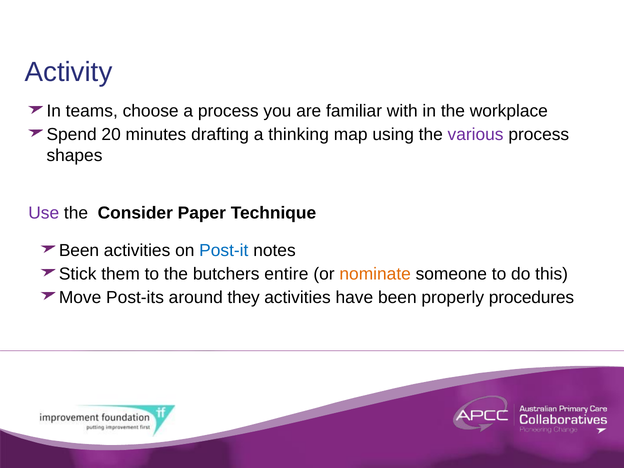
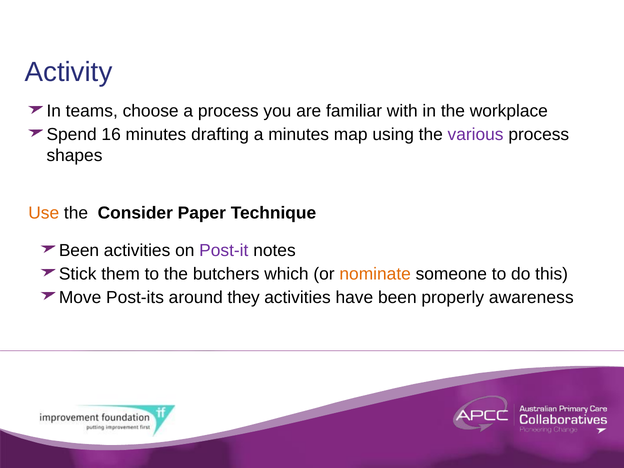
20: 20 -> 16 (111, 135)
a thinking: thinking -> minutes (299, 135)
Use colour: purple -> orange (44, 213)
Post-it colour: blue -> purple (224, 251)
entire: entire -> which (286, 274)
procedures: procedures -> awareness (531, 297)
